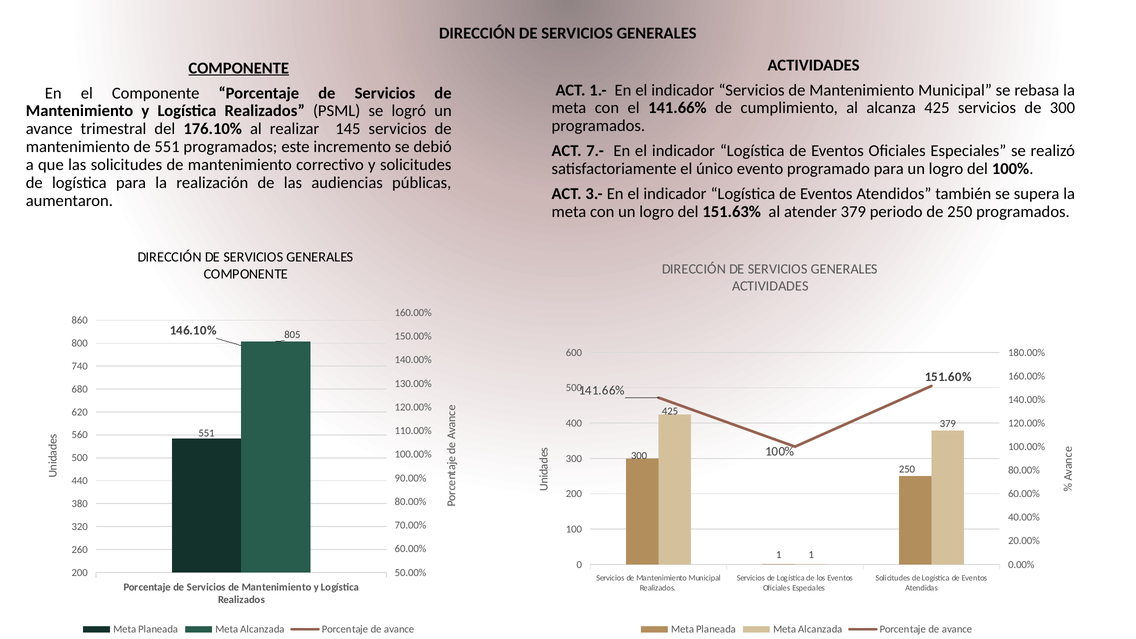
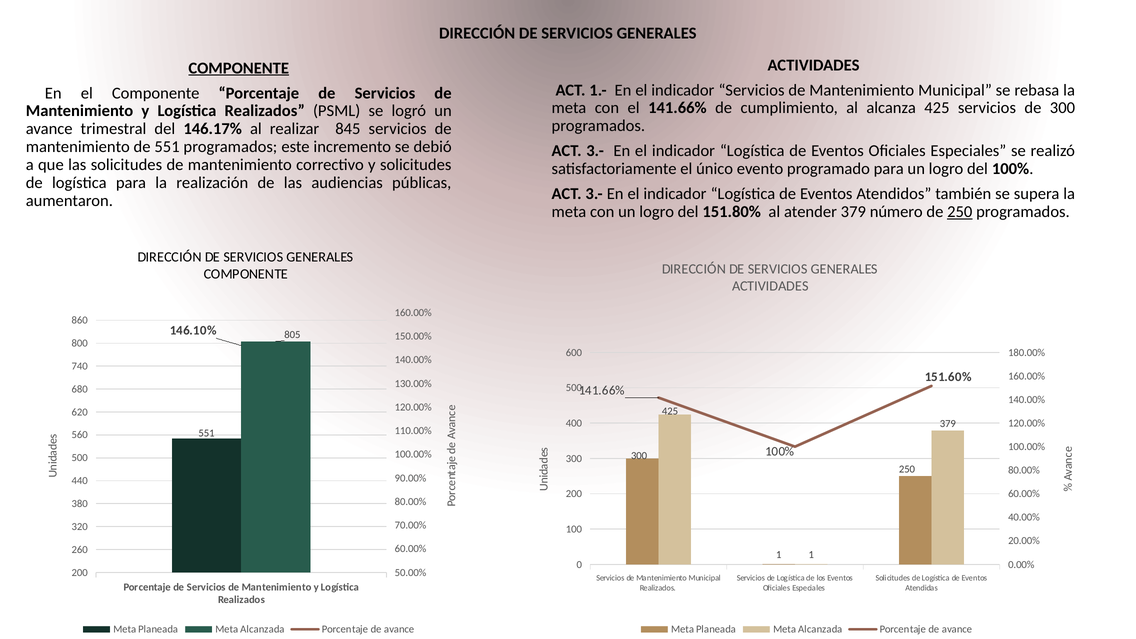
176.10%: 176.10% -> 146.17% (213, 129)
145: 145 -> 845 (348, 129)
7.-: 7.- -> 3.- (595, 151)
151.63%: 151.63% -> 151.80% (732, 212)
periodo: periodo -> número (896, 212)
250 underline: none -> present (960, 212)
